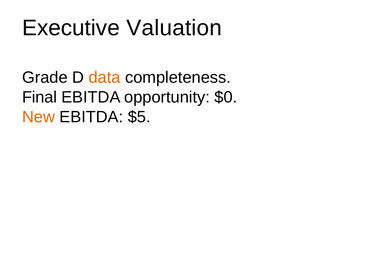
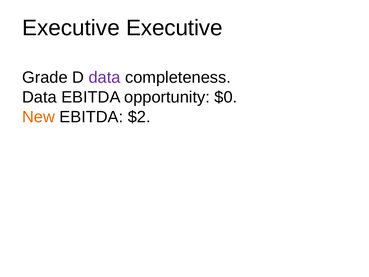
Executive Valuation: Valuation -> Executive (174, 28)
data colour: orange -> purple (105, 77)
Final: Final -> Data (39, 97)
$5: $5 -> $2 (139, 117)
